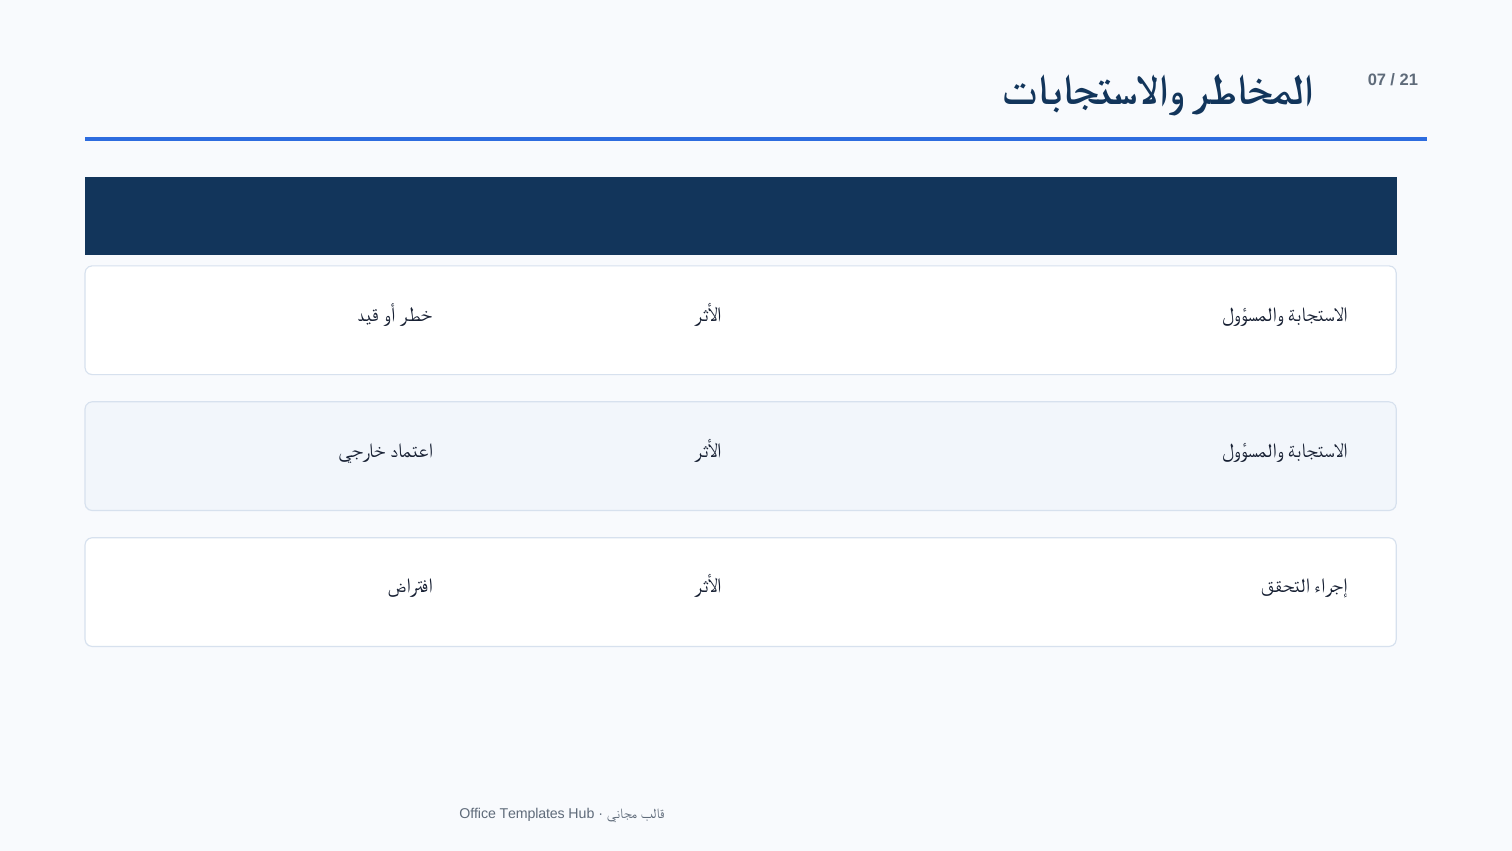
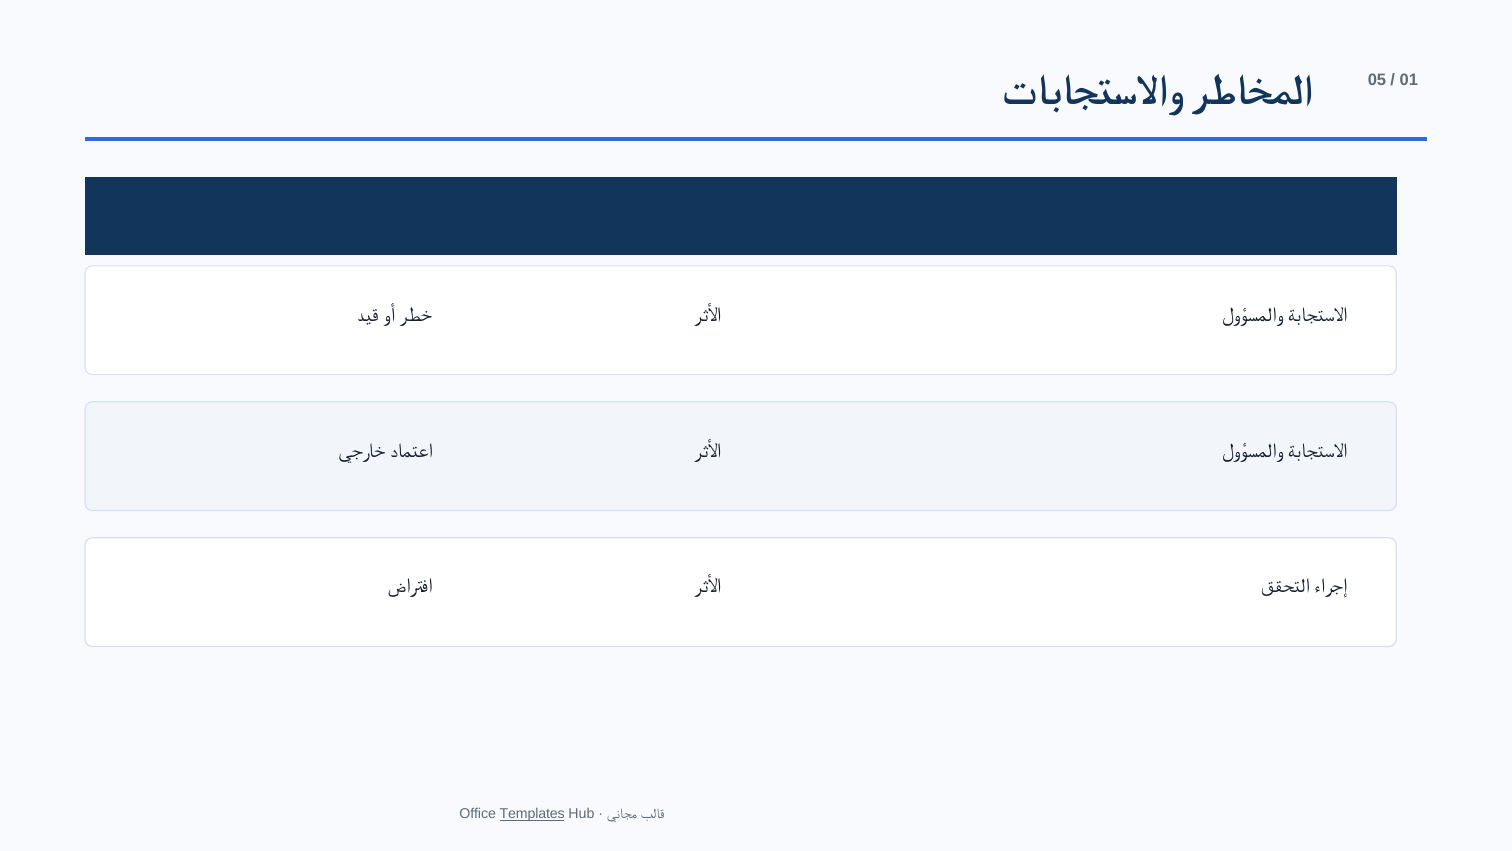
07: 07 -> 05 (1377, 80)
21: 21 -> 01 (1409, 80)
Templates underline: none -> present (532, 814)
